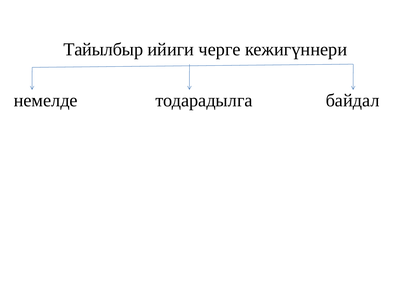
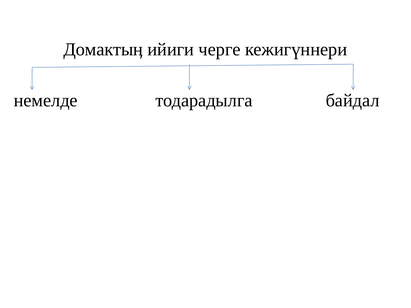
Тайылбыр: Тайылбыр -> Домактыӊ (103, 50)
